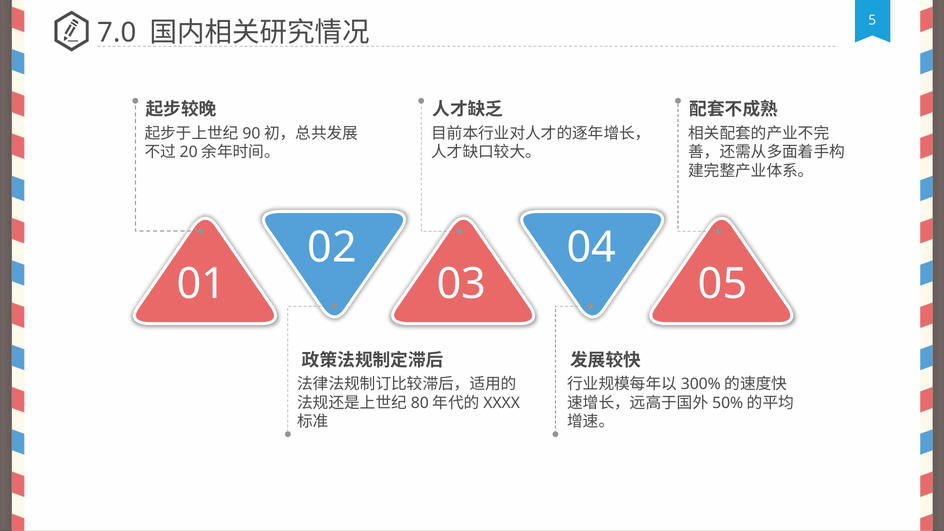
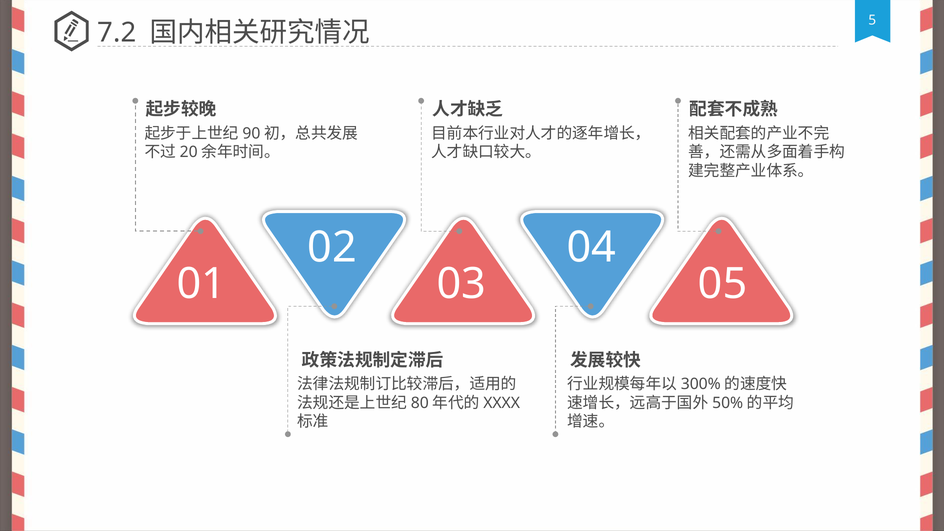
7.0: 7.0 -> 7.2 (117, 33)
